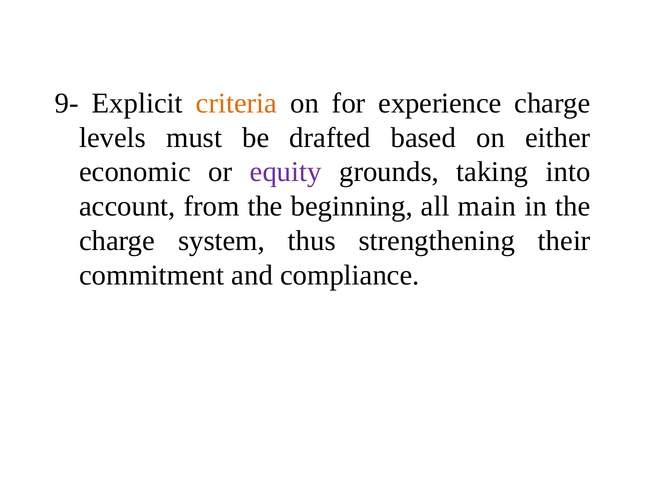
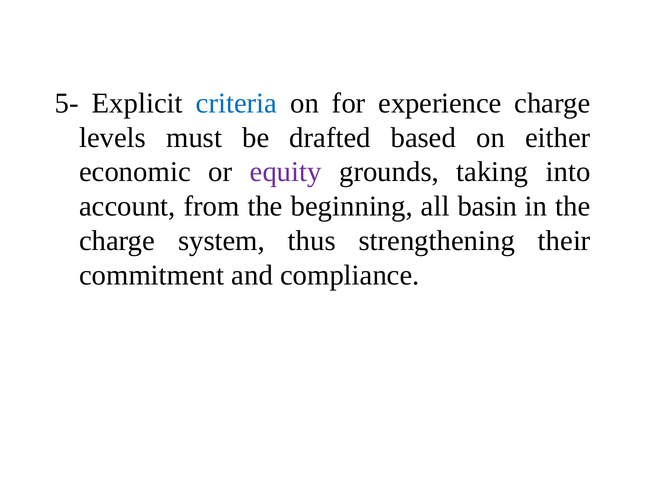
9-: 9- -> 5- (67, 103)
criteria colour: orange -> blue (236, 103)
main: main -> basin (487, 207)
